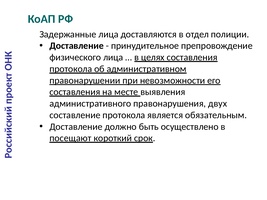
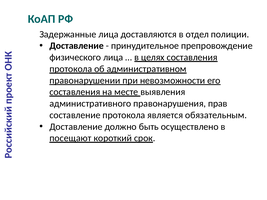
двух: двух -> прав (218, 104)
